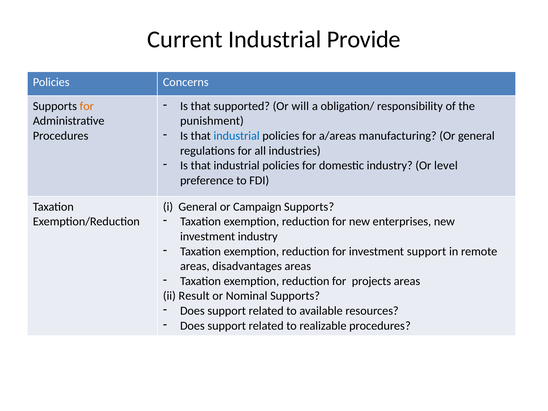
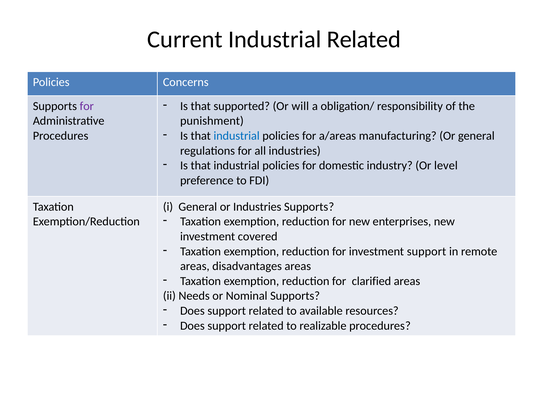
Industrial Provide: Provide -> Related (364, 39)
for colour: orange -> purple (87, 106)
or Campaign: Campaign -> Industries (257, 207)
investment industry: industry -> covered (258, 236)
projects: projects -> clarified (371, 281)
Result: Result -> Needs (194, 296)
